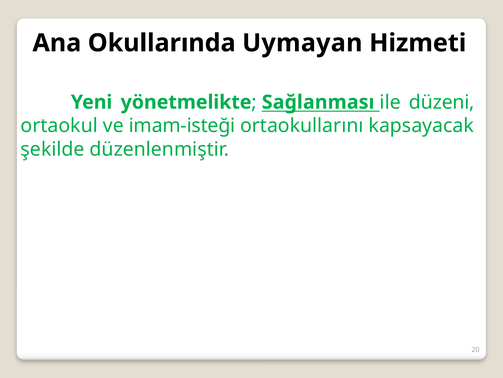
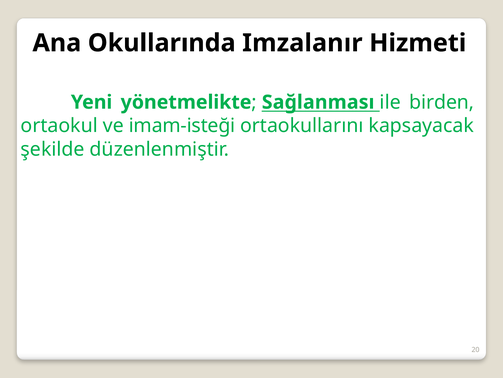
Uymayan: Uymayan -> Imzalanır (302, 43)
düzeni: düzeni -> birden (442, 102)
